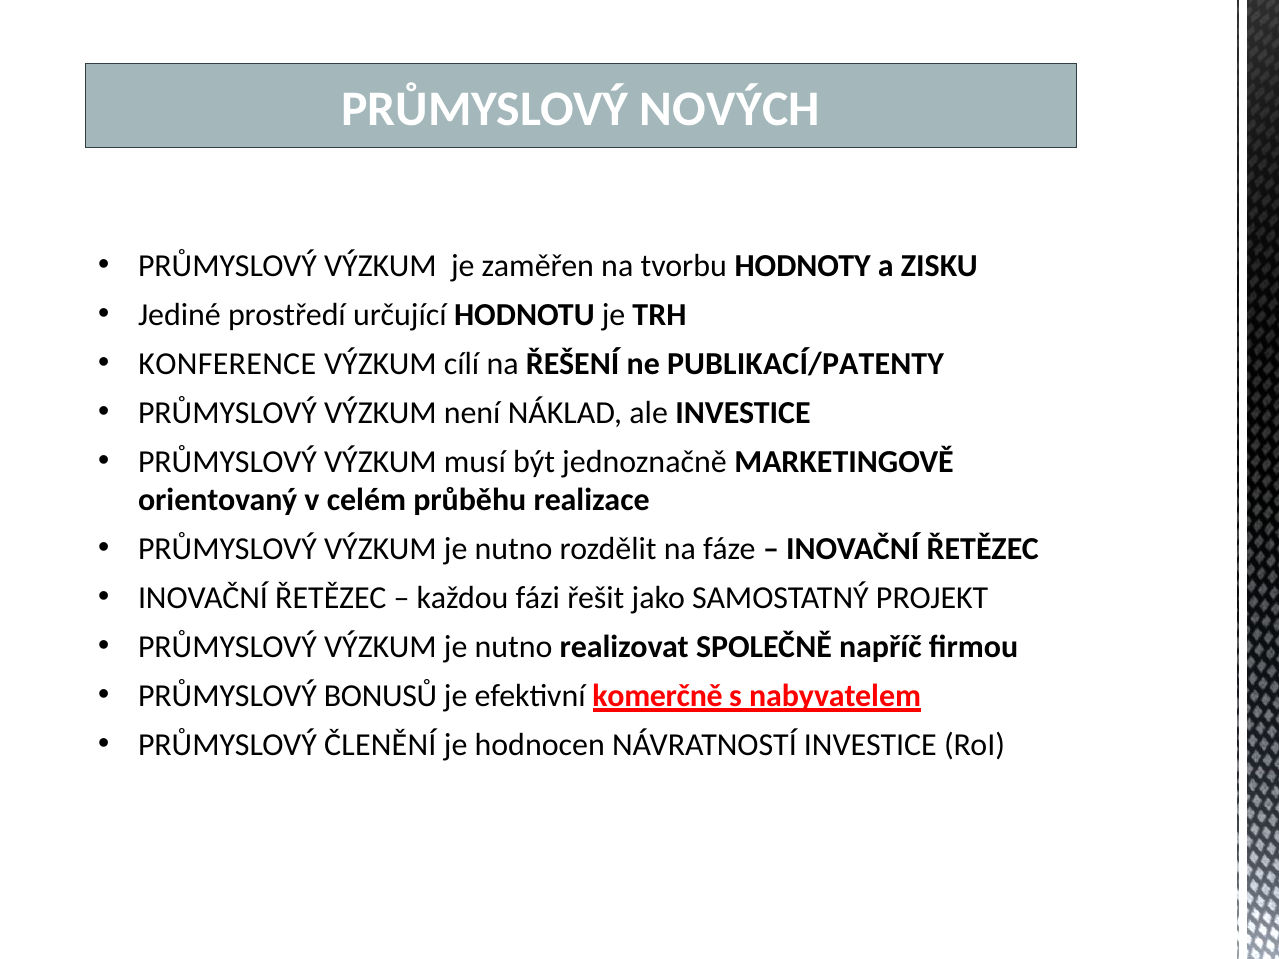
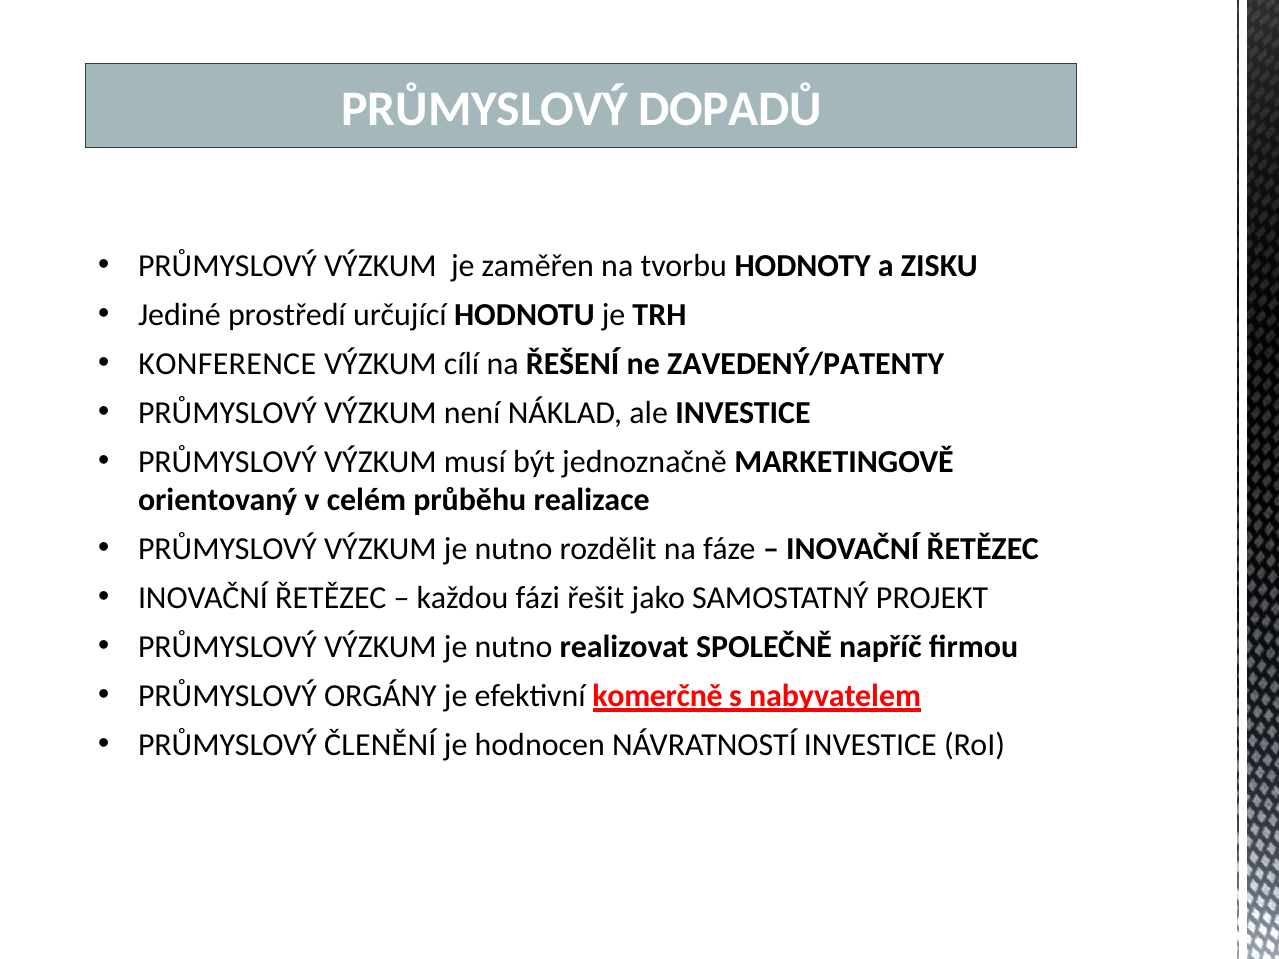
NOVÝCH: NOVÝCH -> DOPADŮ (730, 109)
PUBLIKACÍ/PATENTY: PUBLIKACÍ/PATENTY -> ZAVEDENÝ/PATENTY (806, 364)
BONUSŮ: BONUSŮ -> ORGÁNY (380, 696)
